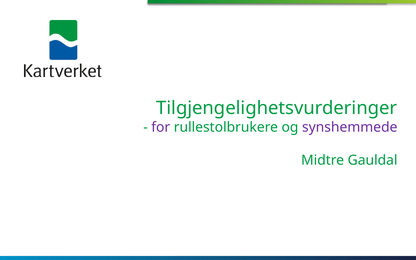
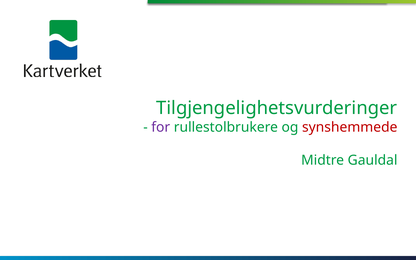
synshemmede colour: purple -> red (350, 127)
